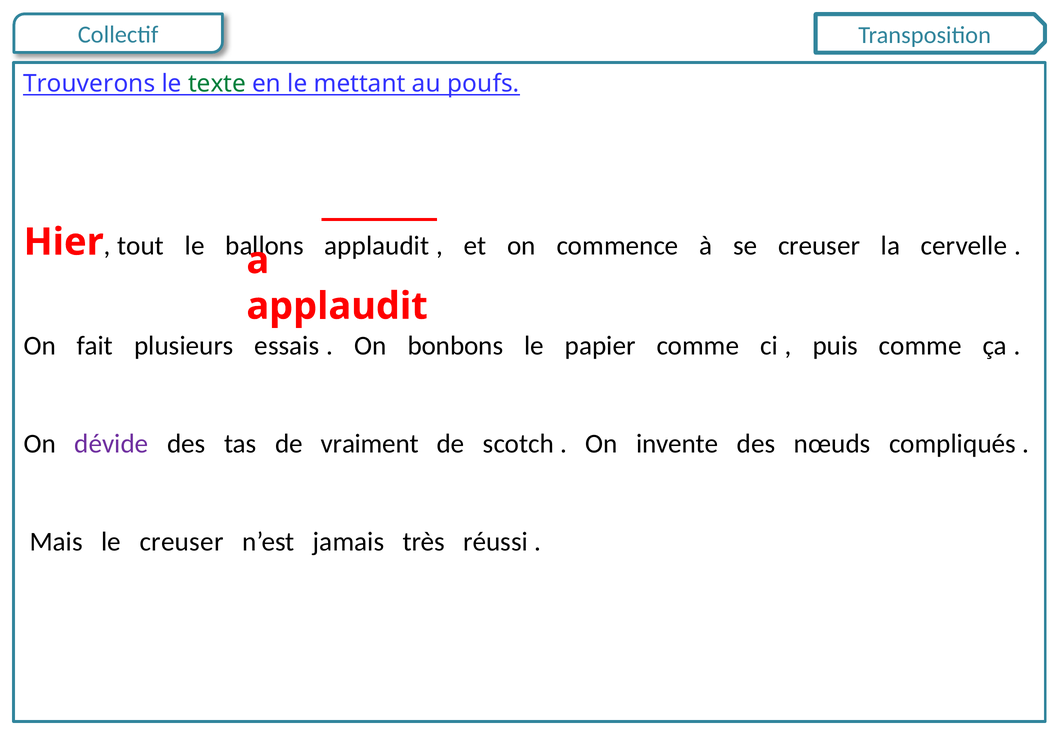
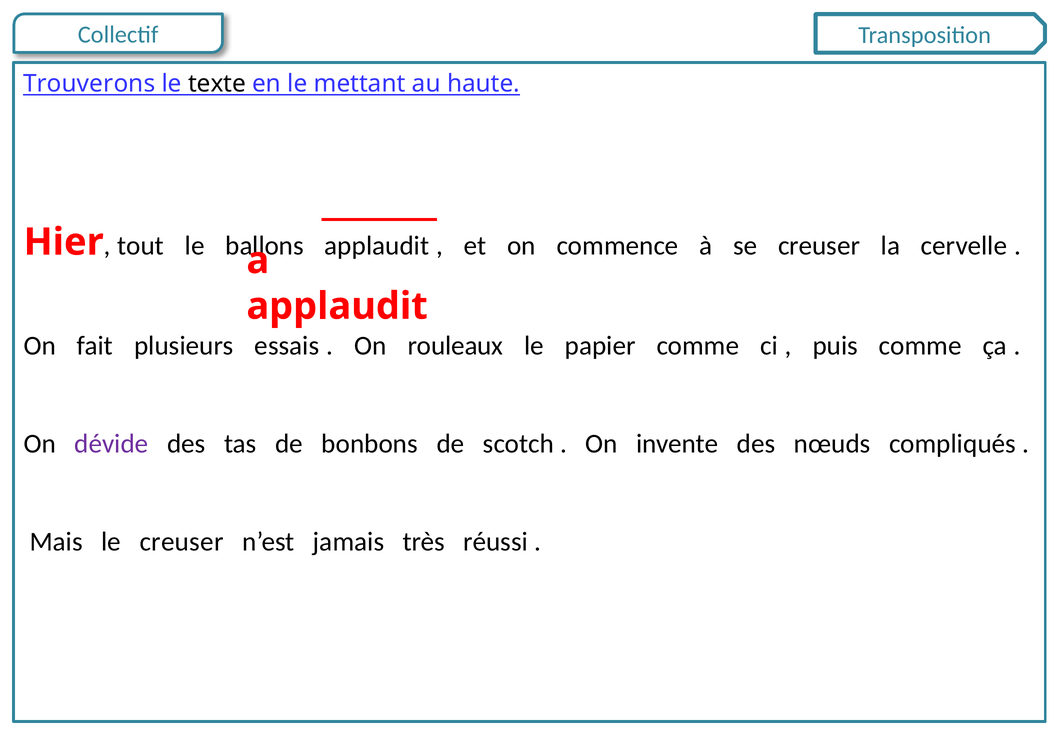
texte colour: green -> black (217, 84)
poufs: poufs -> haute (483, 84)
bonbons: bonbons -> rouleaux (455, 346)
vraiment: vraiment -> bonbons (370, 443)
